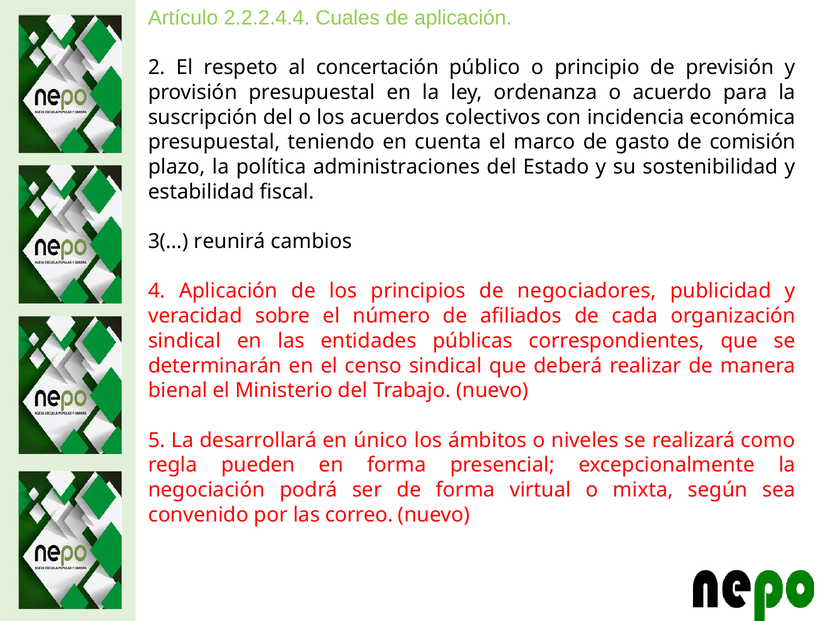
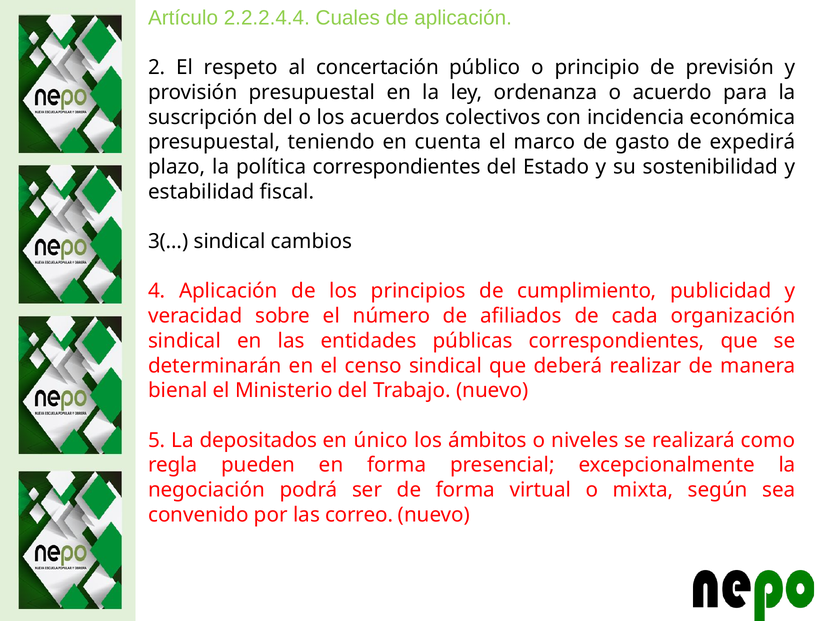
comisión: comisión -> expedirá (753, 142)
política administraciones: administraciones -> correspondientes (397, 167)
3(… reunirá: reunirá -> sindical (230, 241)
negociadores: negociadores -> cumplimiento (587, 291)
desarrollará: desarrollará -> depositados (258, 440)
